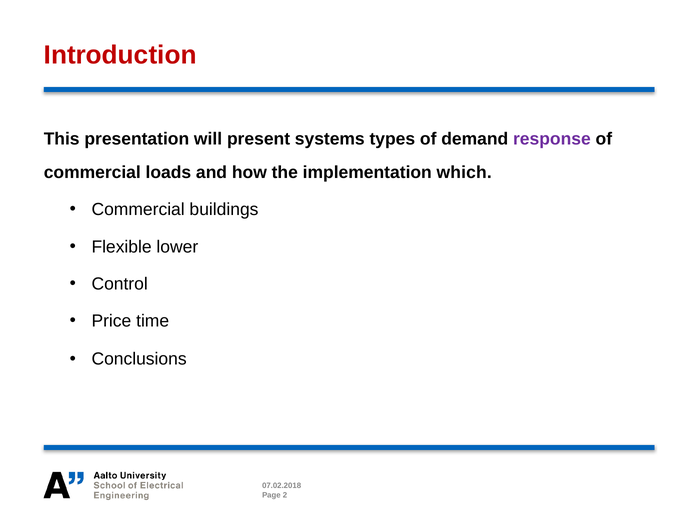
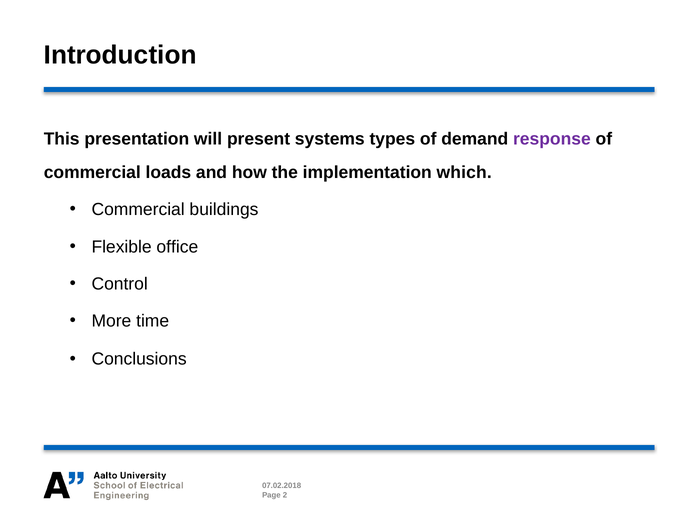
Introduction colour: red -> black (120, 55)
lower: lower -> office (177, 246)
Price: Price -> More (111, 320)
